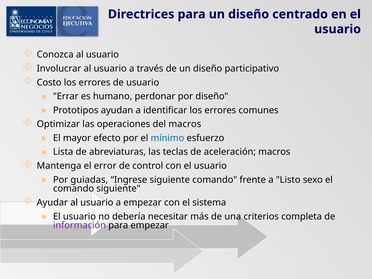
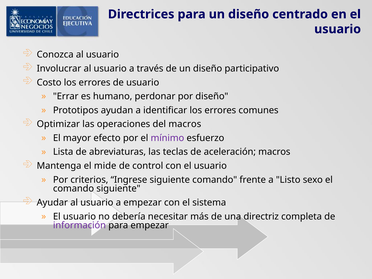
mínimo colour: blue -> purple (167, 138)
error: error -> mide (105, 166)
guiadas: guiadas -> criterios (89, 180)
criterios: criterios -> directriz (261, 216)
